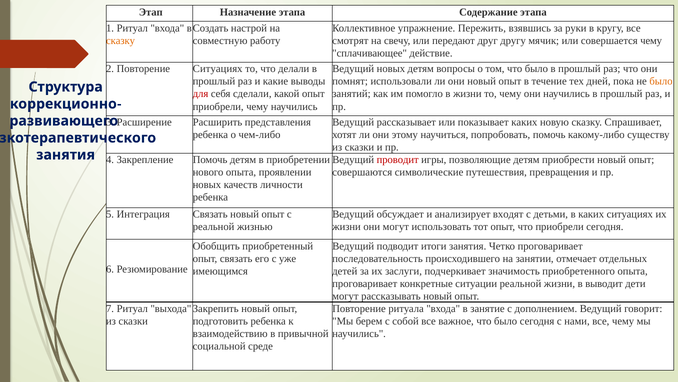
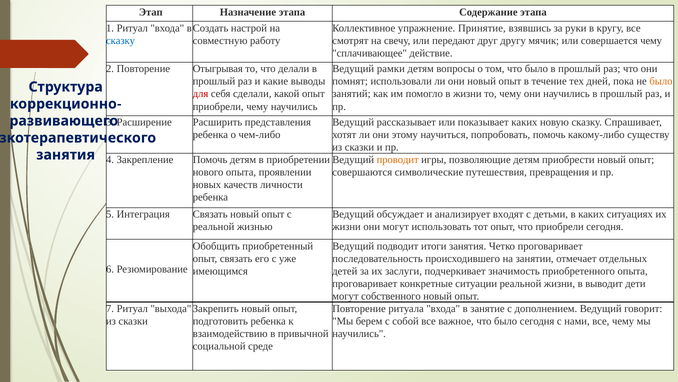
Пережить: Пережить -> Принятие (482, 28)
сказку colour: orange -> blue (121, 40)
Повторение Ситуациях: Ситуациях -> Отыгрывая (218, 69)
Ведущий новых: новых -> рамки (391, 69)
проводит colour: red -> orange (398, 160)
рассказывать: рассказывать -> собственного (391, 296)
